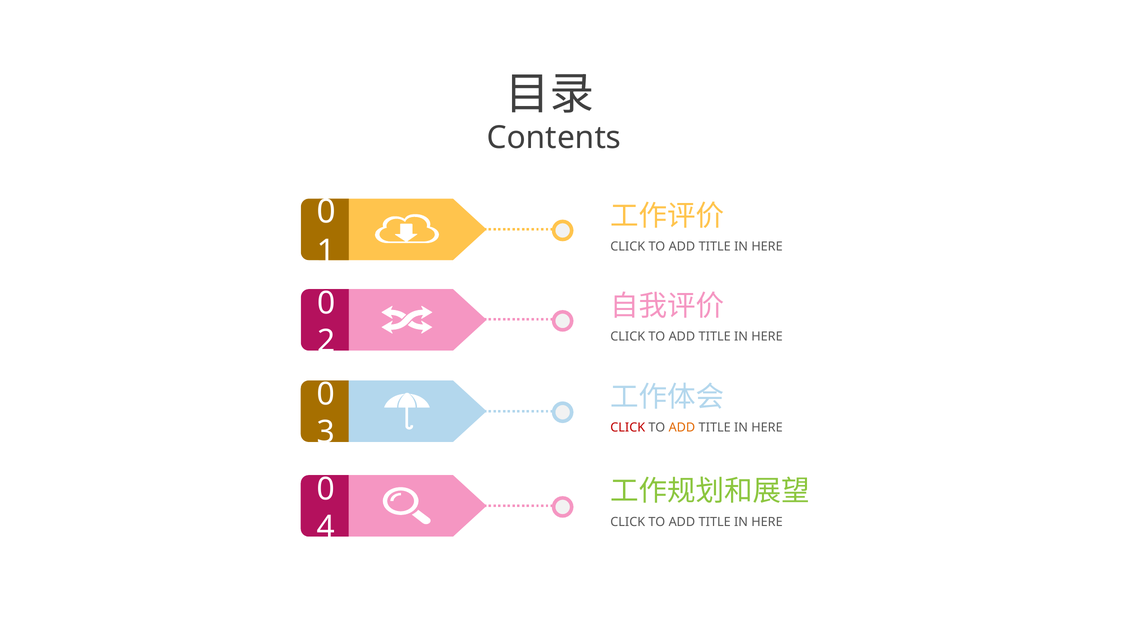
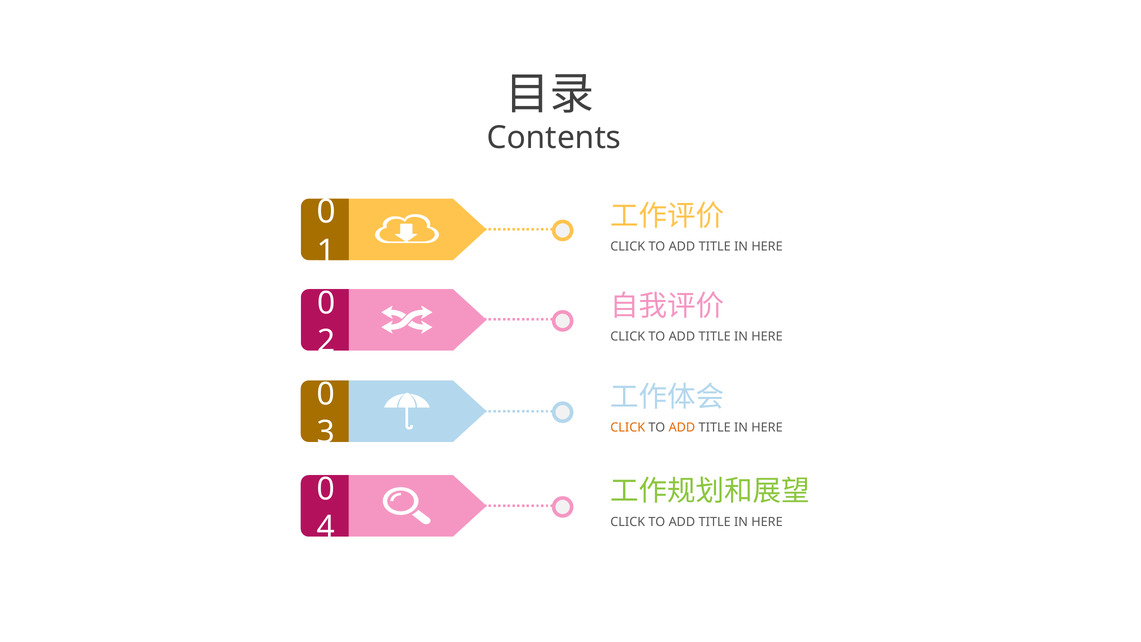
CLICK colour: red -> orange (628, 428)
